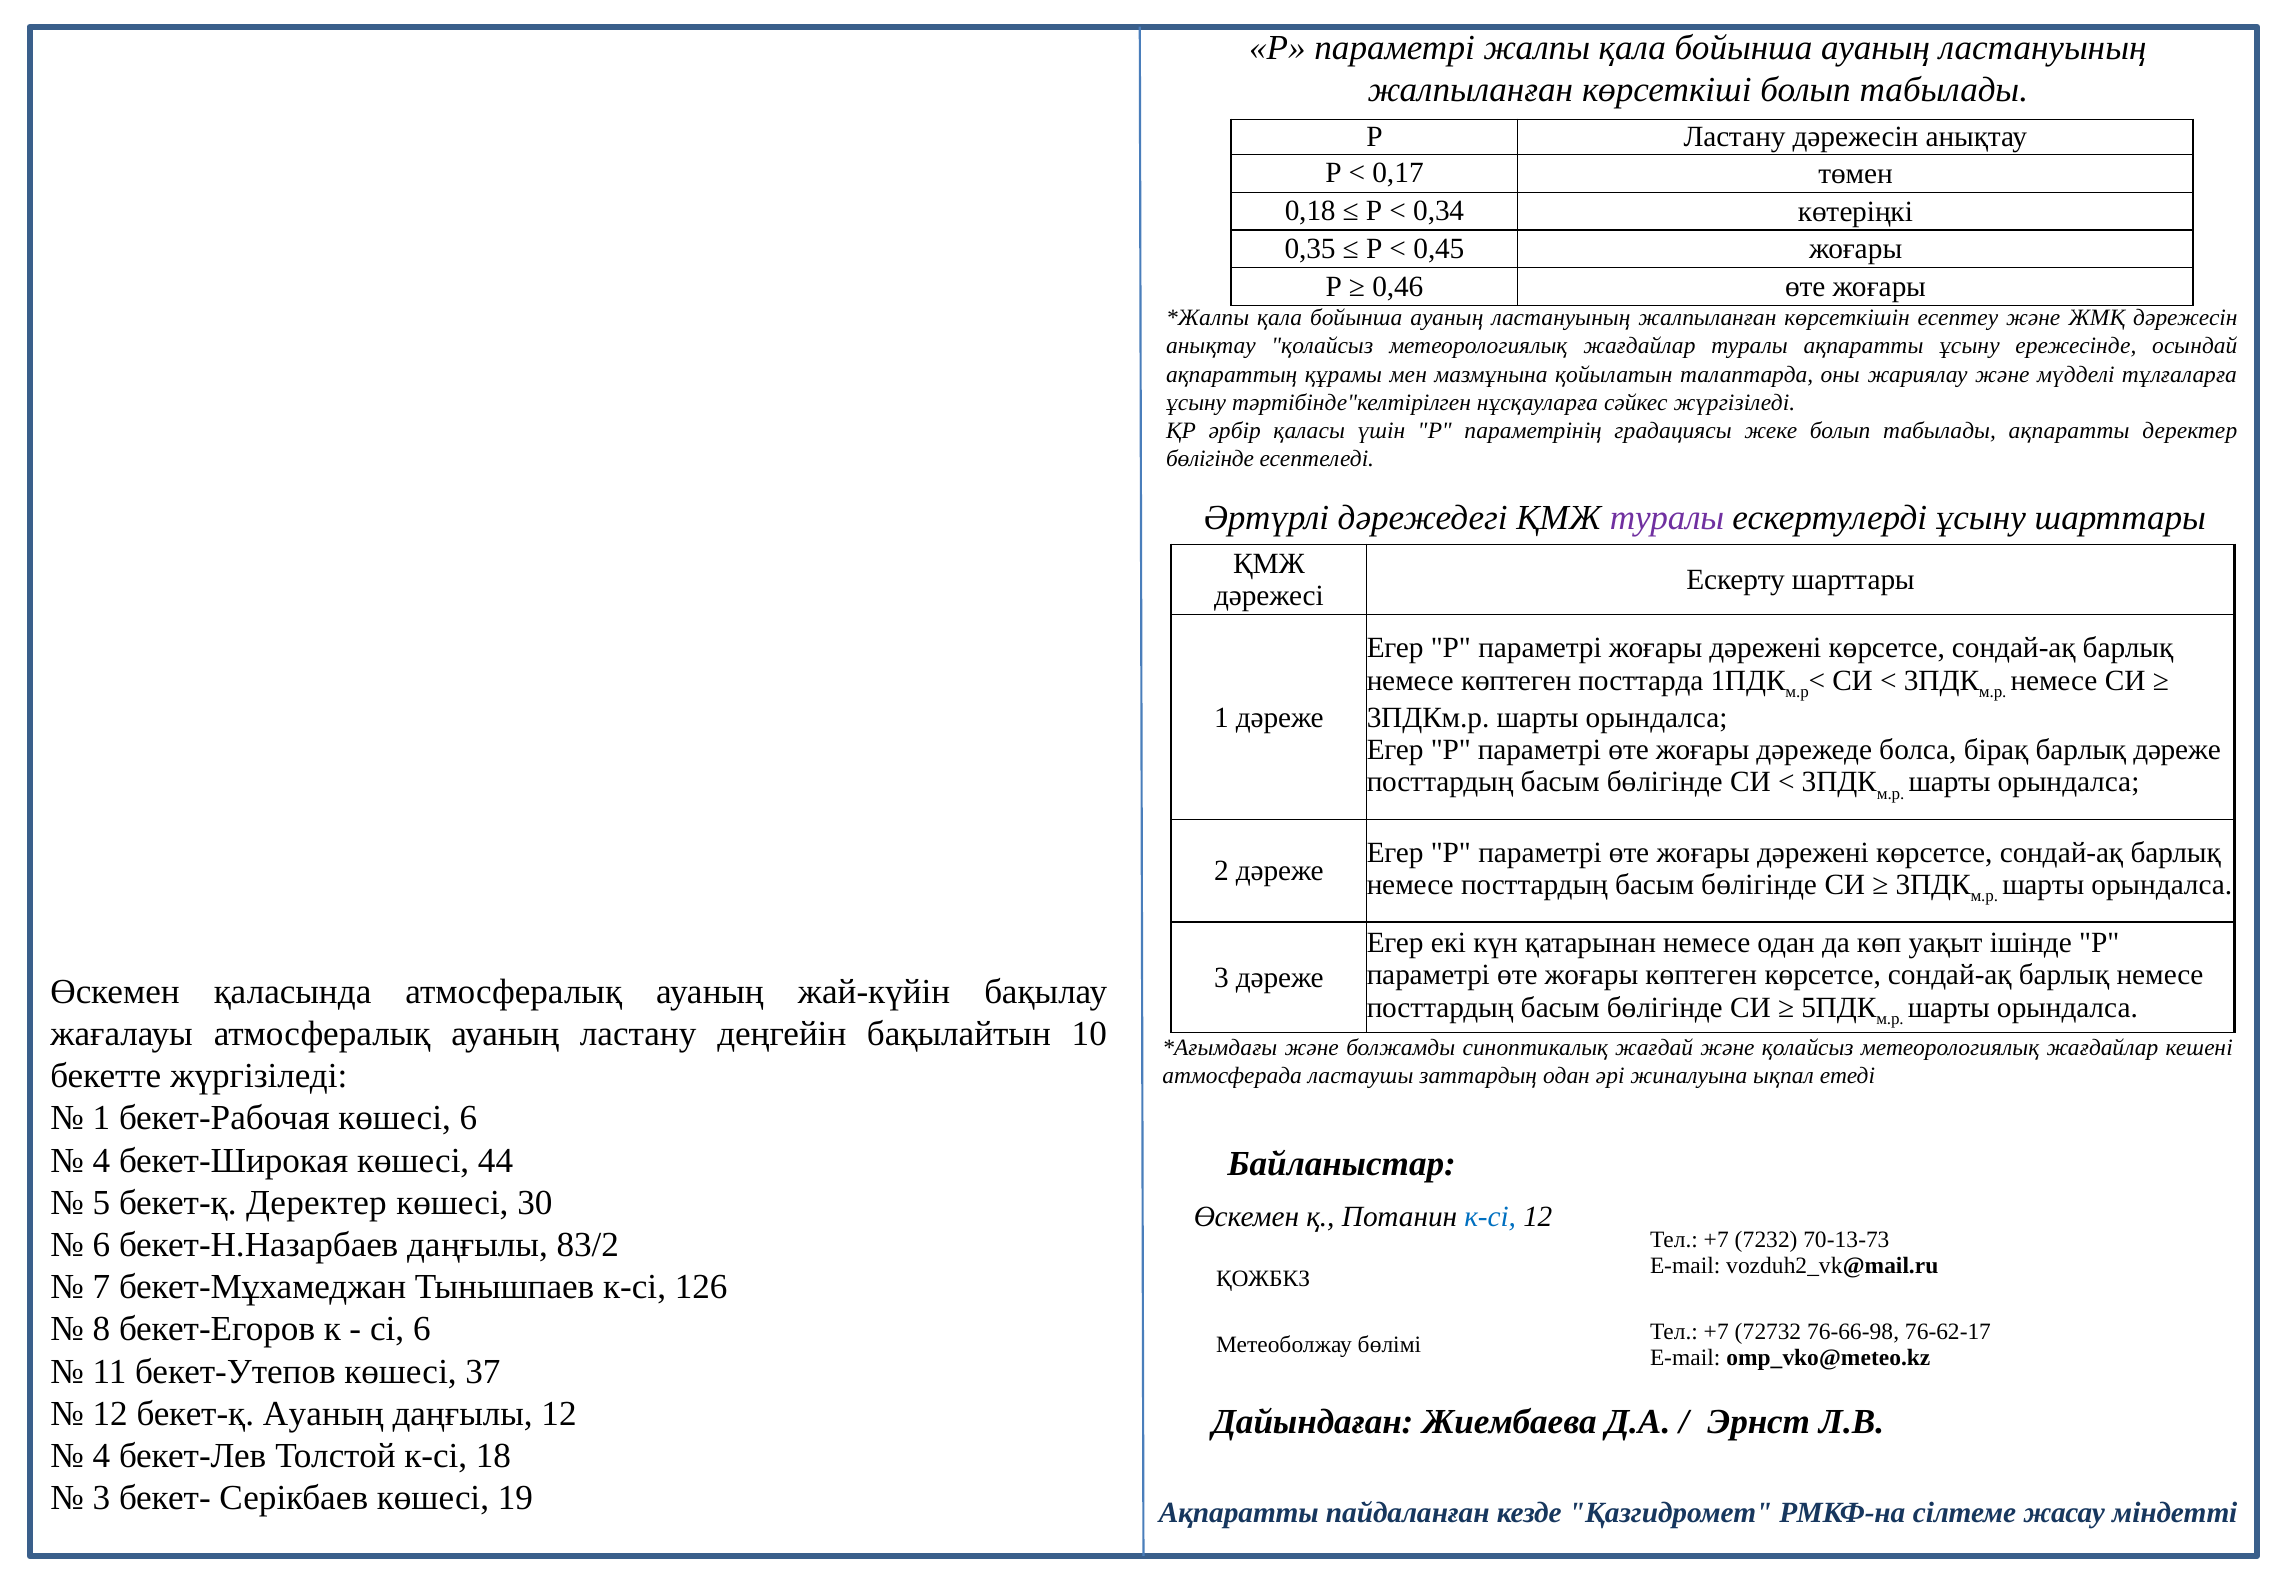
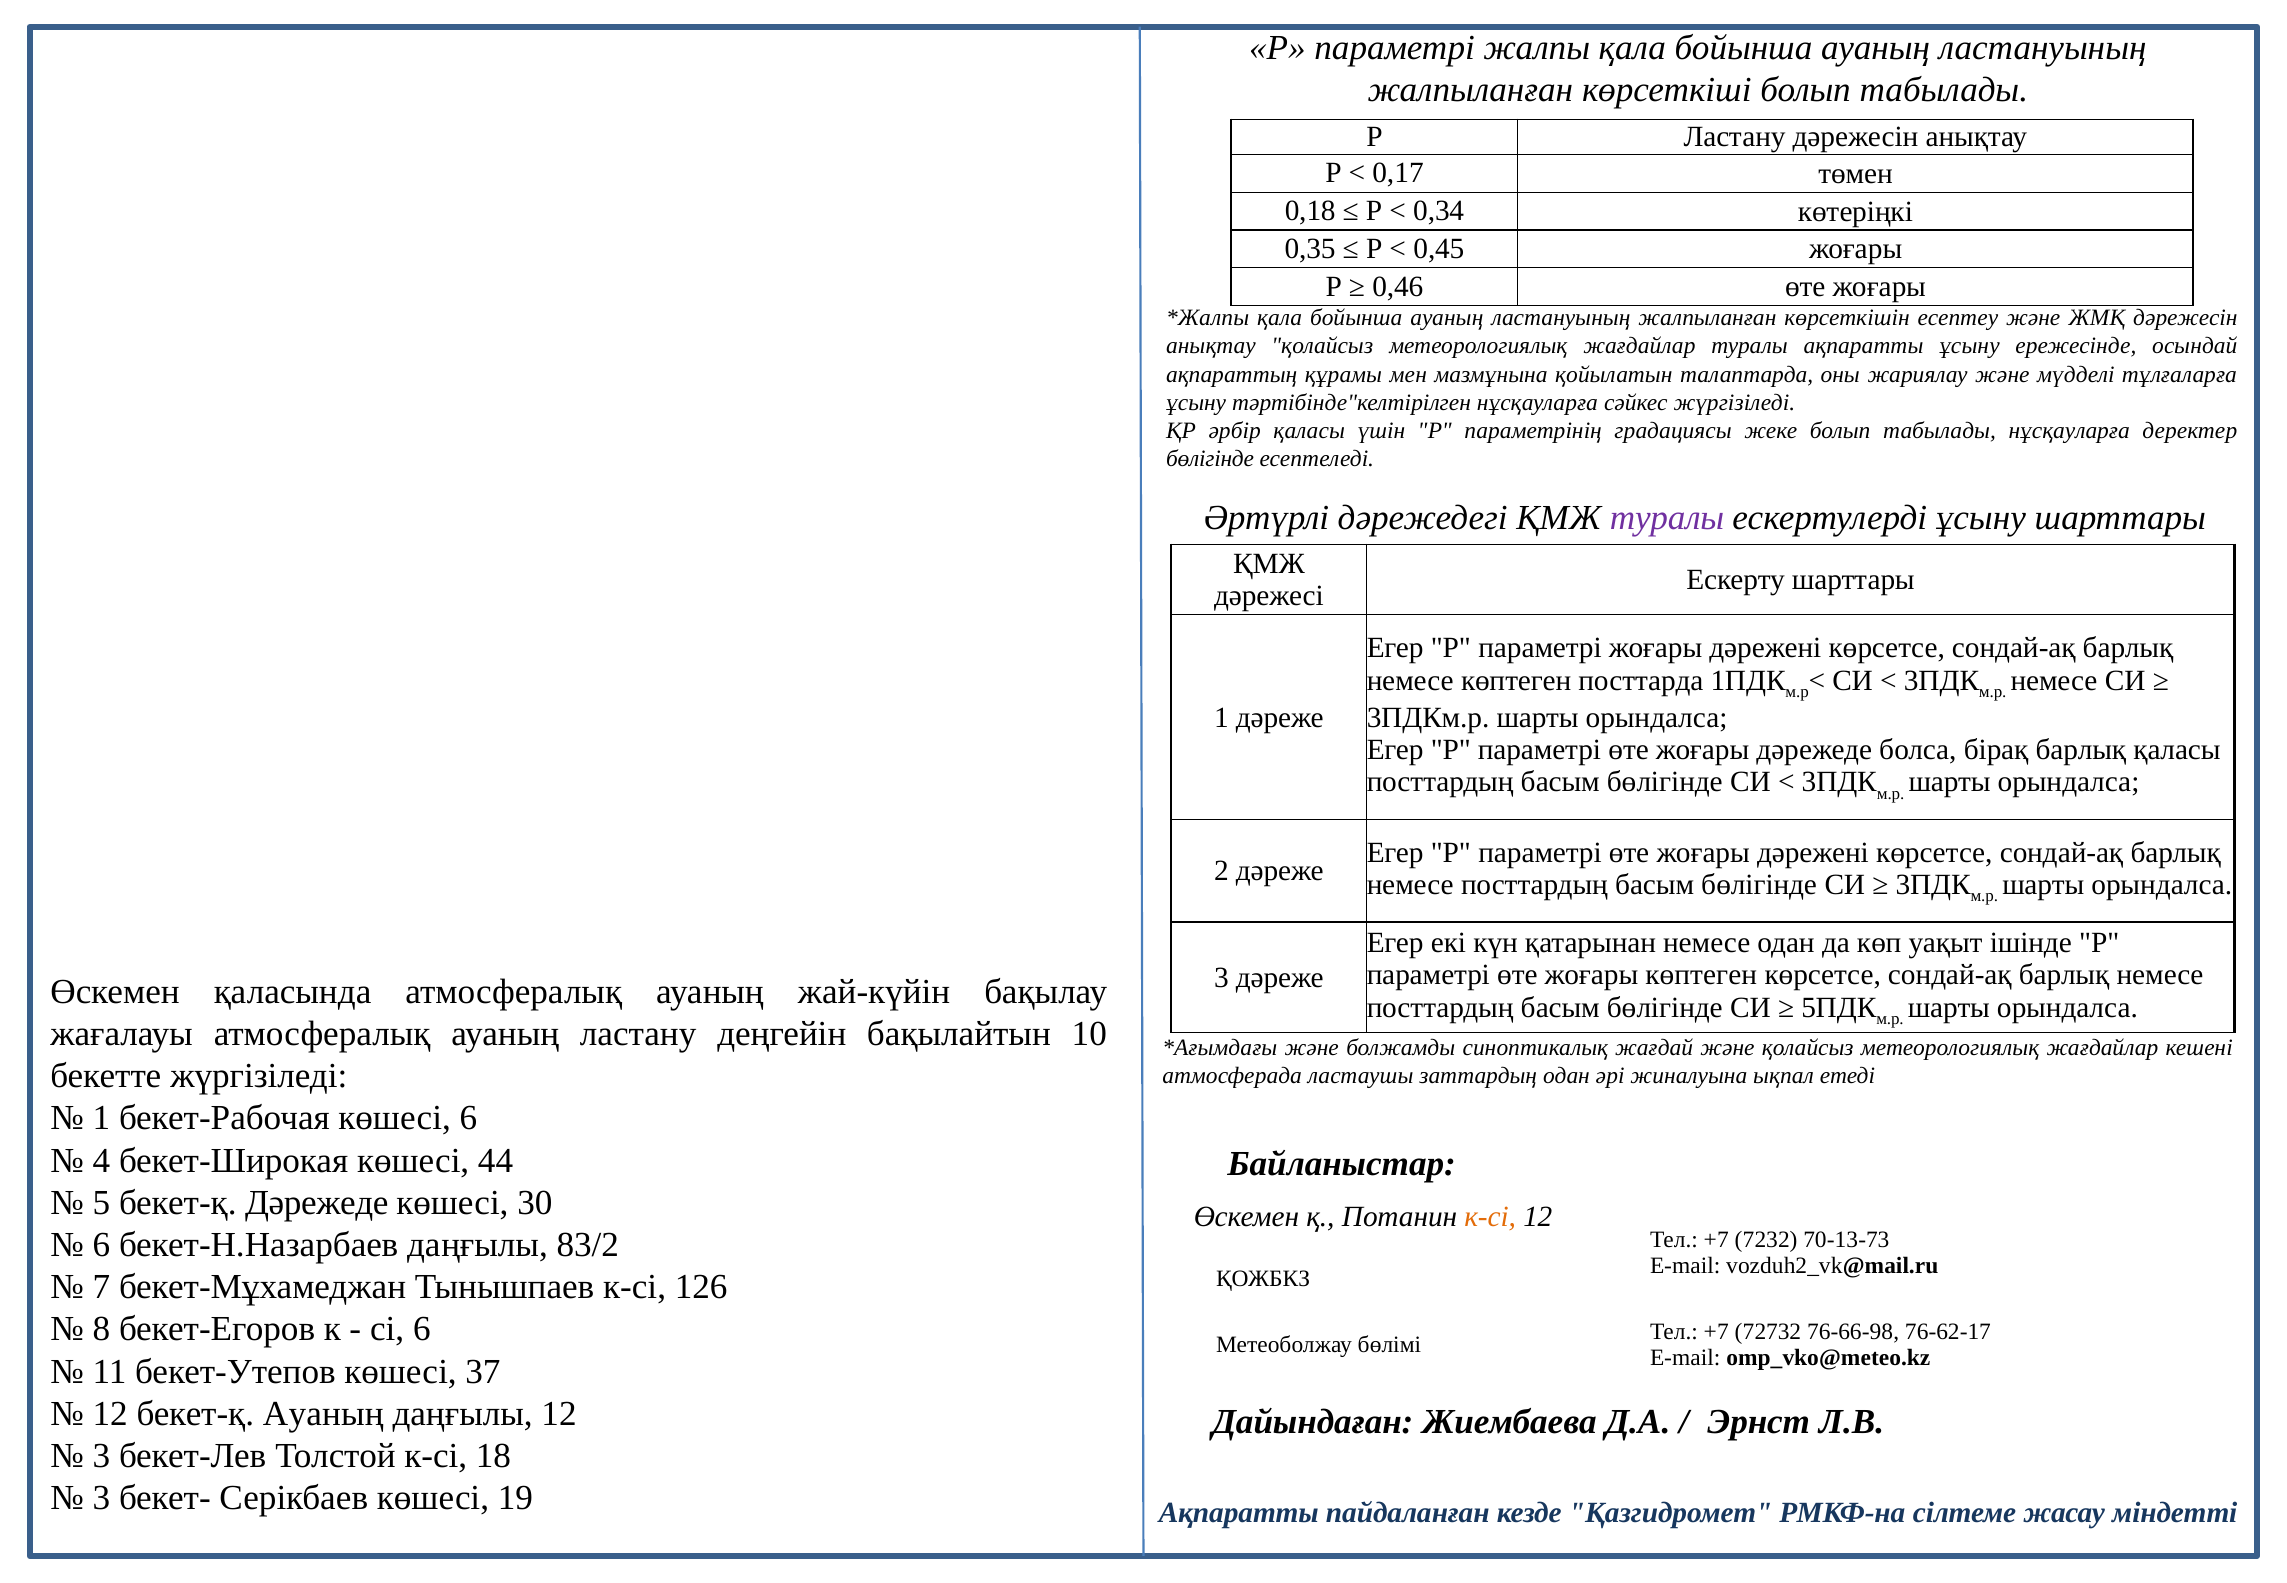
табылады ақпаратты: ақпаратты -> нұсқауларға (2069, 431)
барлық дәреже: дәреже -> қаласы (2177, 750)
бекет-қ Деректер: Деректер -> Дәрежеде (317, 1203)
к-сі colour: blue -> orange (1490, 1217)
4: 4 -> 3 (101, 1456)
